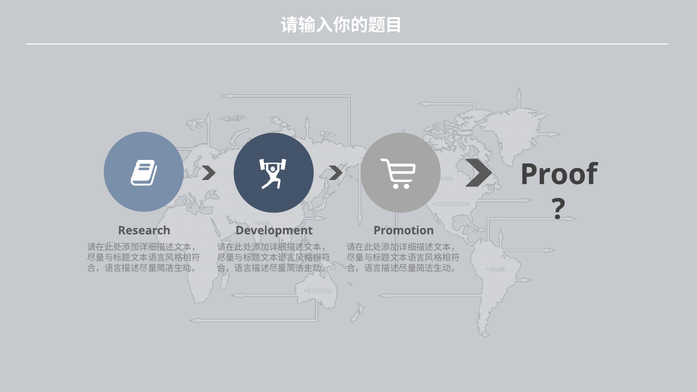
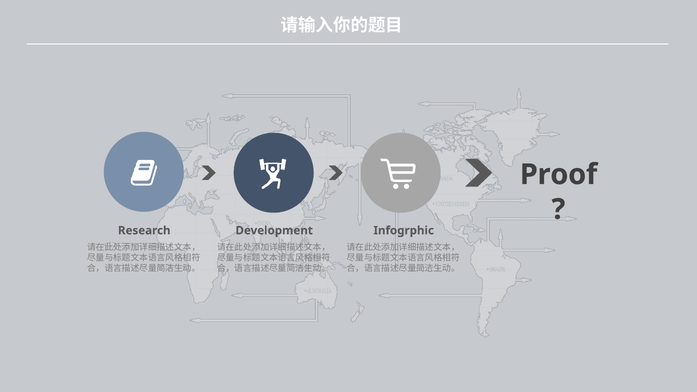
Promotion: Promotion -> Infogrphic (404, 231)
